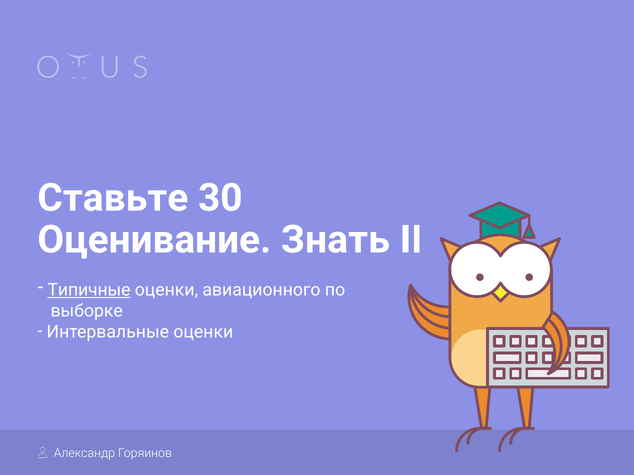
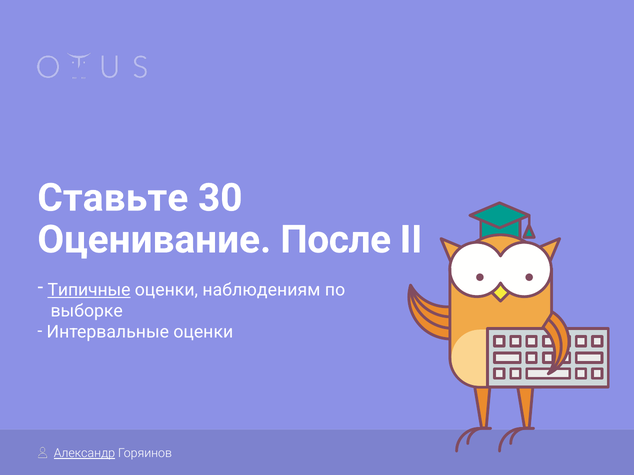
Знать: Знать -> После (336, 240)
авиационного: авиационного -> наблюдениям (261, 290)
Александр underline: none -> present (84, 454)
